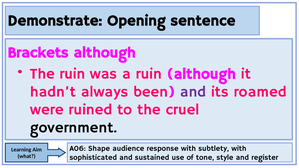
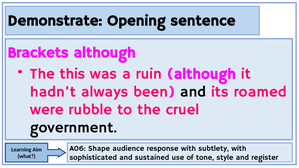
The ruin: ruin -> this (72, 74)
and colour: purple -> black (193, 92)
ruined: ruined -> rubble (90, 110)
